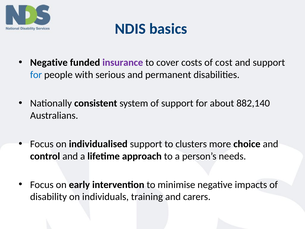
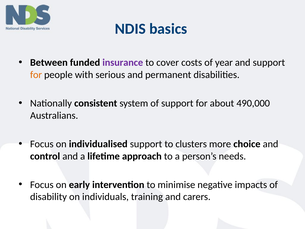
Negative: Negative -> Between (49, 62)
cost: cost -> year (224, 62)
for colour: blue -> orange (36, 75)
882,140: 882,140 -> 490,000 (253, 103)
